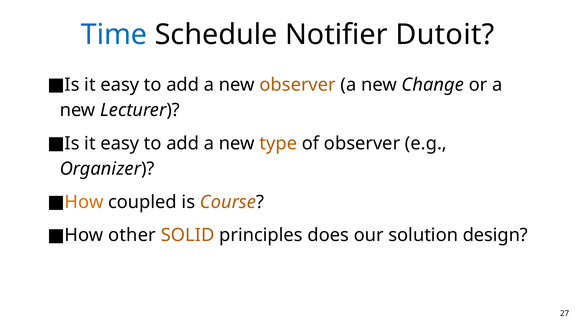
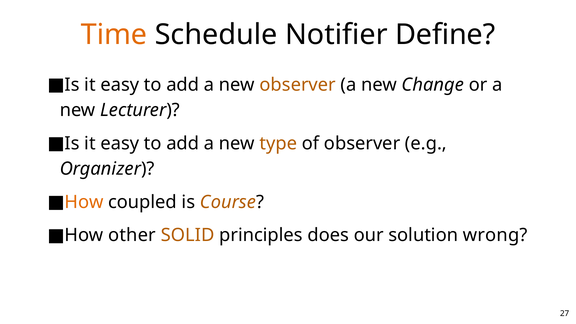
Time colour: blue -> orange (114, 35)
Dutoit: Dutoit -> Define (445, 35)
design: design -> wrong (495, 235)
